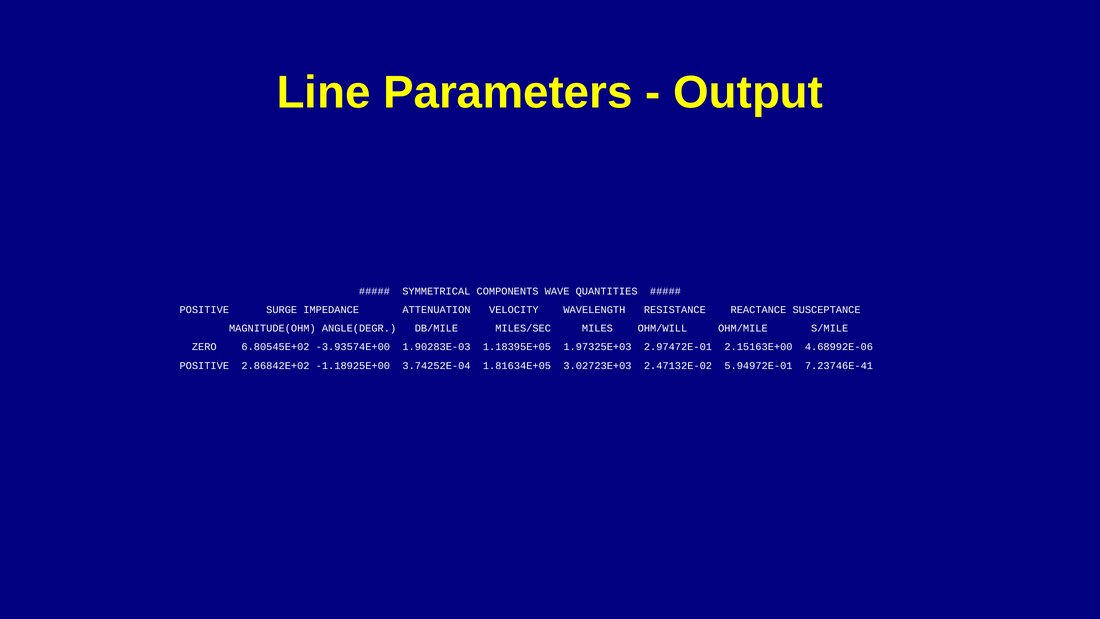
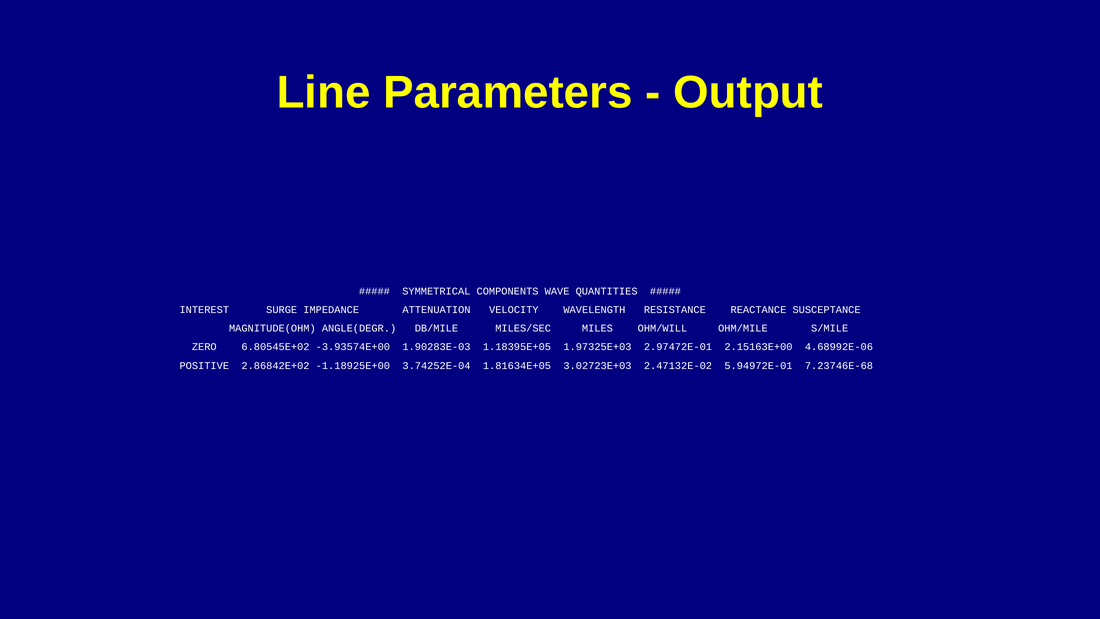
POSITIVE: POSITIVE -> INTEREST (204, 310)
7.23746E-41: 7.23746E-41 -> 7.23746E-68 (839, 365)
